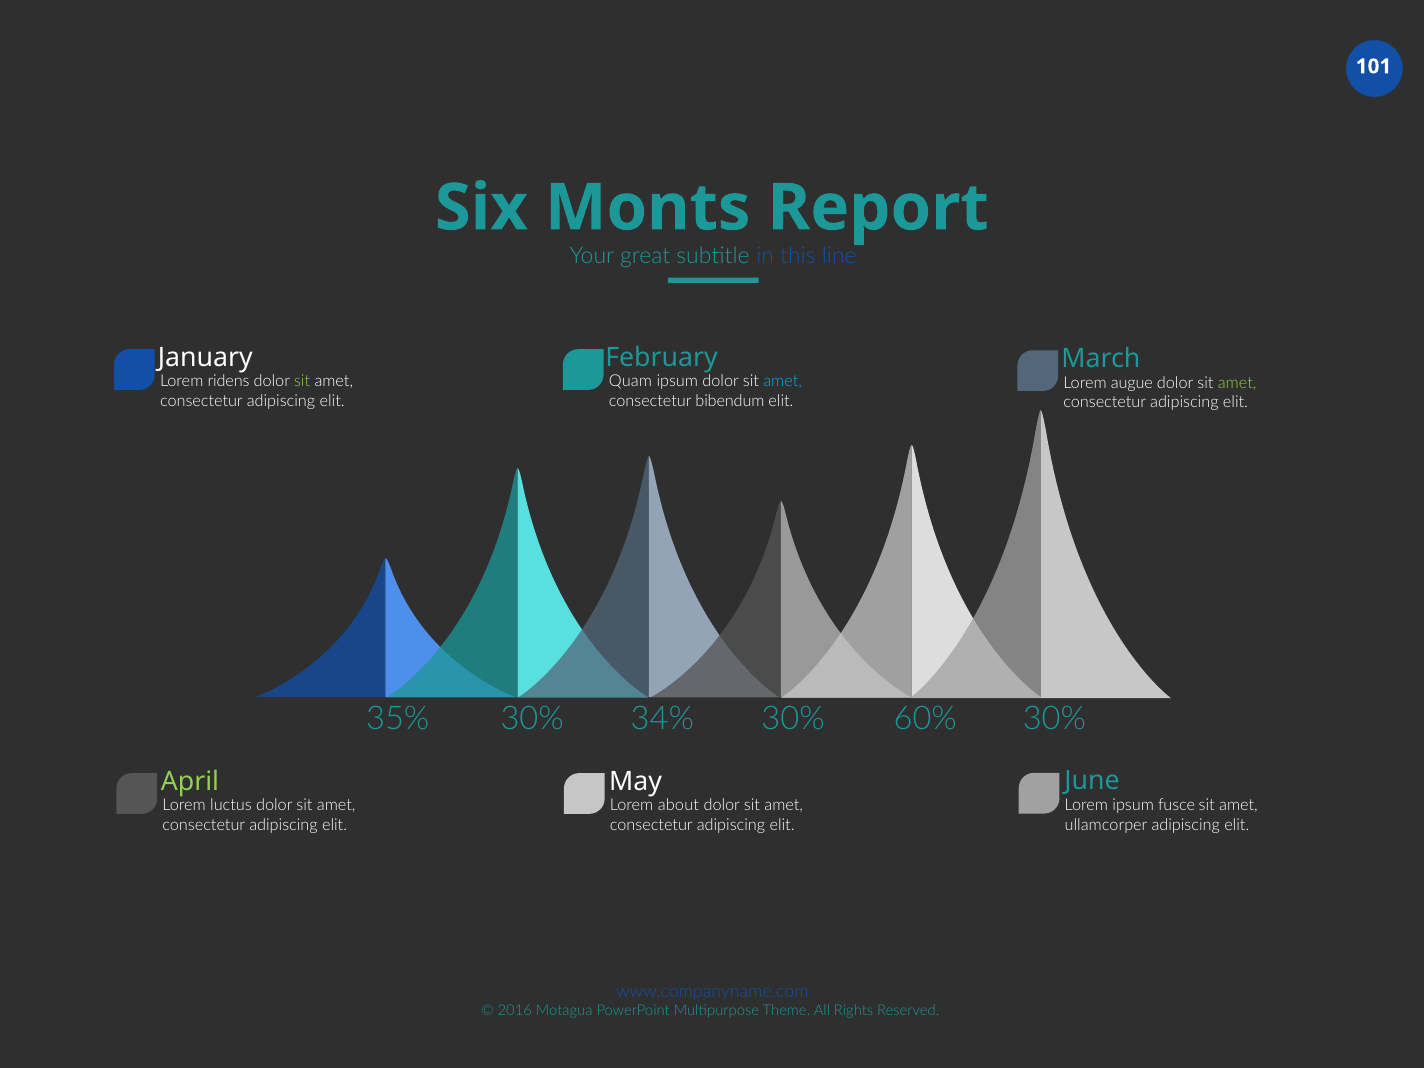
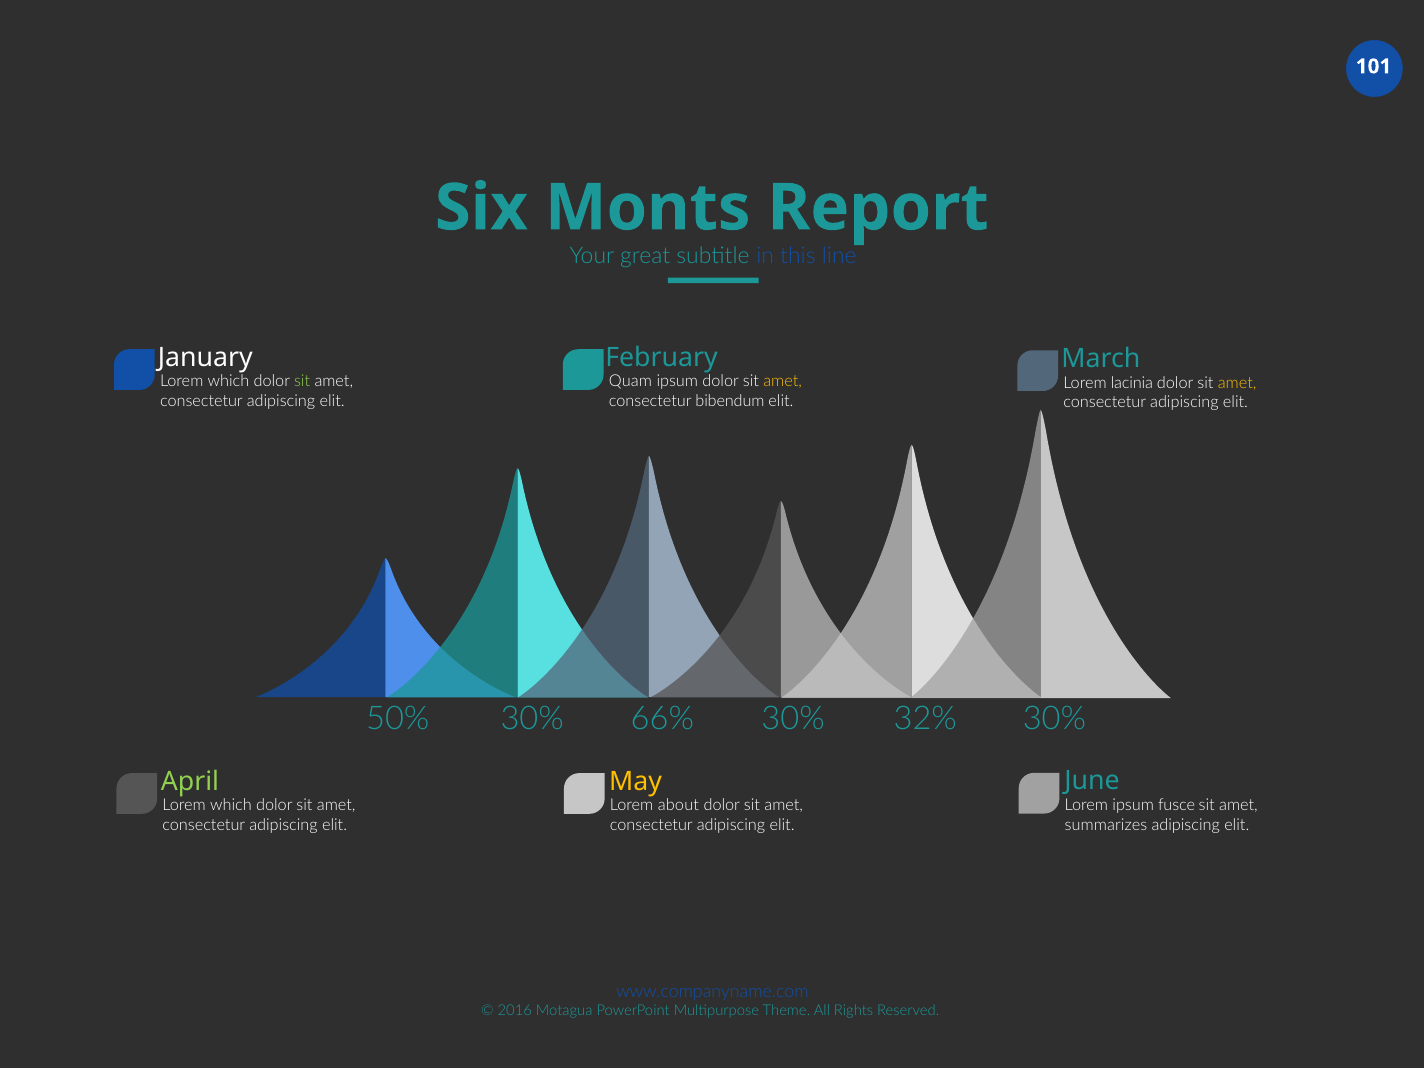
ridens: ridens -> which (229, 382)
amet colour: light blue -> yellow (783, 382)
augue: augue -> lacinia (1132, 383)
amet colour: light green -> yellow (1237, 383)
35%: 35% -> 50% (398, 719)
34%: 34% -> 66% (662, 718)
60%: 60% -> 32% (925, 718)
May colour: white -> yellow (636, 781)
luctus: luctus -> which (231, 805)
ullamcorper: ullamcorper -> summarizes (1106, 825)
